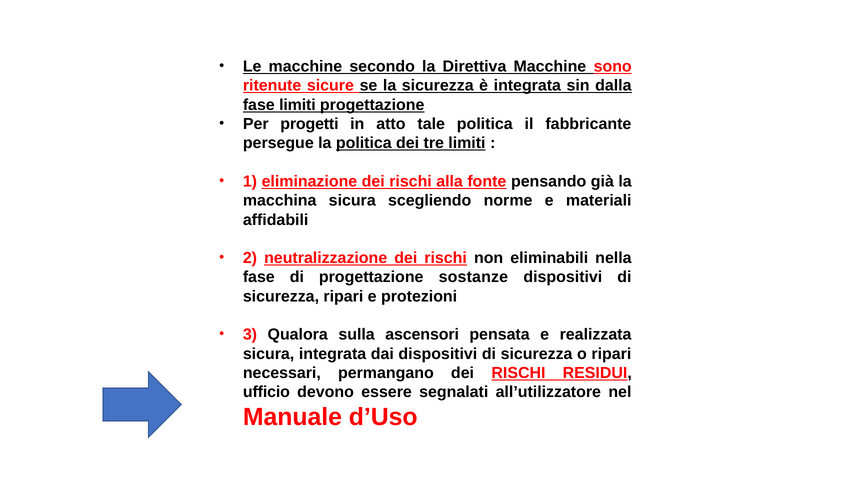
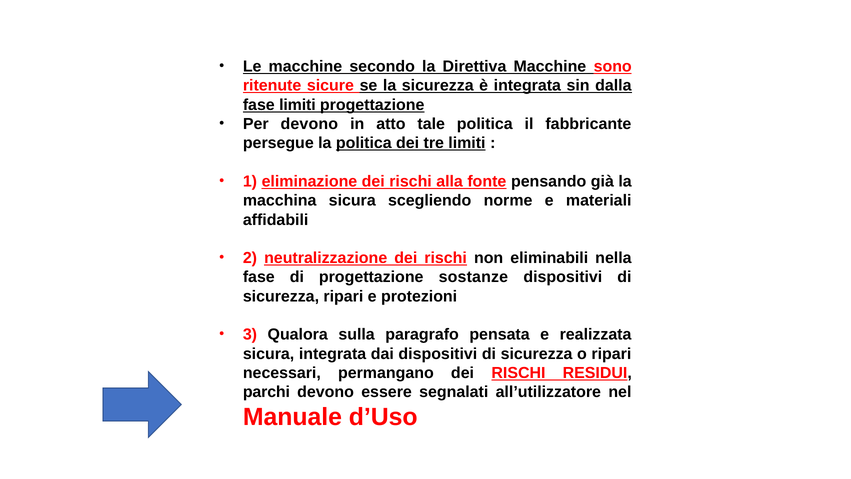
Per progetti: progetti -> devono (309, 124)
ascensori: ascensori -> paragrafo (422, 334)
ufficio: ufficio -> parchi (266, 392)
